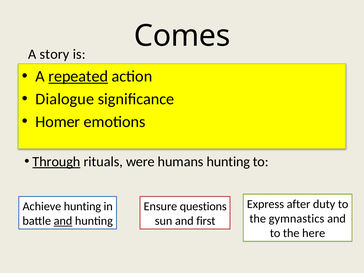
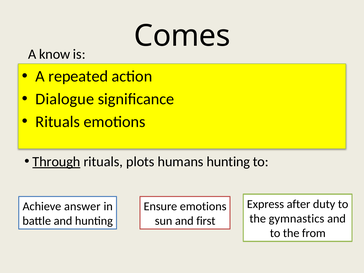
story: story -> know (55, 54)
repeated underline: present -> none (78, 76)
Homer: Homer -> Rituals (58, 122)
were: were -> plots (140, 162)
Achieve hunting: hunting -> answer (82, 206)
Ensure questions: questions -> emotions (203, 206)
and underline: present -> none (63, 221)
here: here -> from (314, 233)
